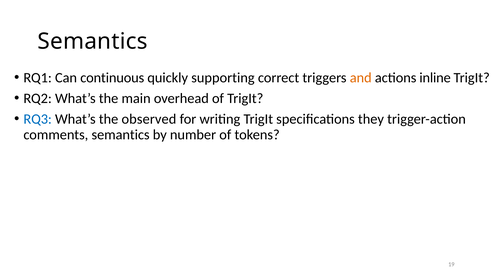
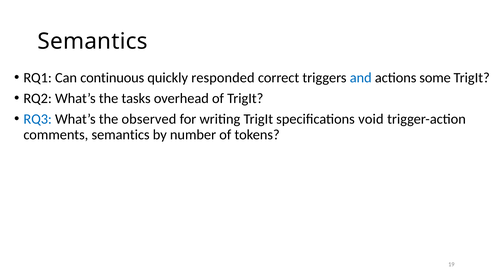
supporting: supporting -> responded (223, 78)
and colour: orange -> blue (361, 78)
inline: inline -> some (435, 78)
main: main -> tasks (136, 98)
they: they -> void (371, 119)
